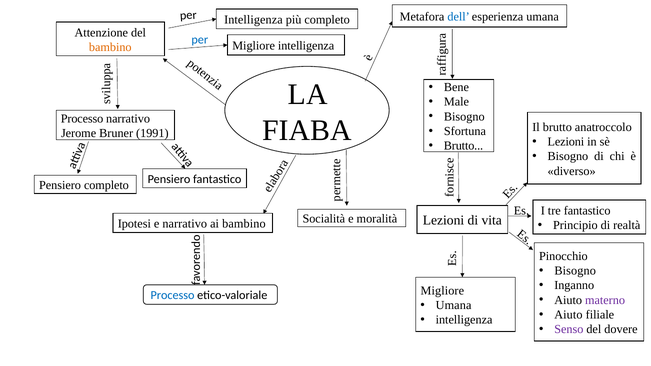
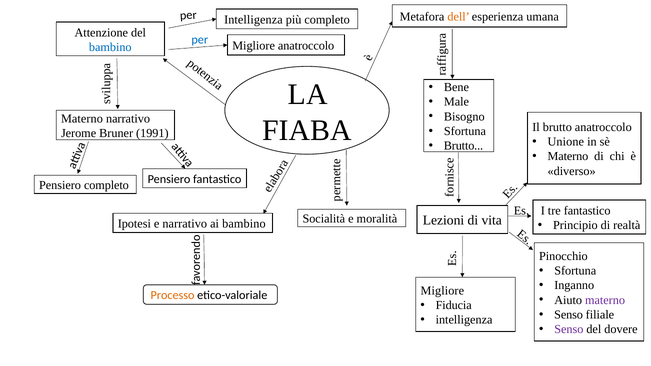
dell colour: blue -> orange (459, 17)
Migliore intelligenza: intelligenza -> anatroccolo (306, 46)
bambino colour: orange -> blue (110, 47)
Processo: Processo -> Materno (82, 119)
Lezioni: Lezioni -> Unione (566, 142)
Bisogno: Bisogno -> Materno (568, 156)
Bisogno: Bisogno -> Sfortuna (575, 271)
Processo colour: blue -> orange (173, 296)
Umana: Umana -> Fiducia (454, 305)
Aiuto: Aiuto -> Senso (569, 315)
